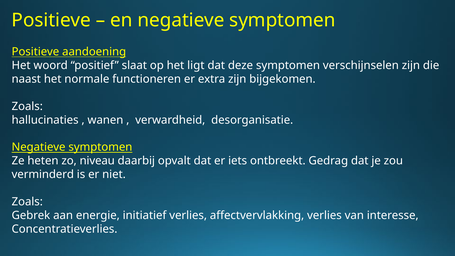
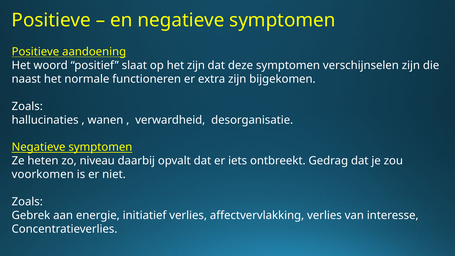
het ligt: ligt -> zijn (196, 65)
verminderd: verminderd -> voorkomen (43, 174)
